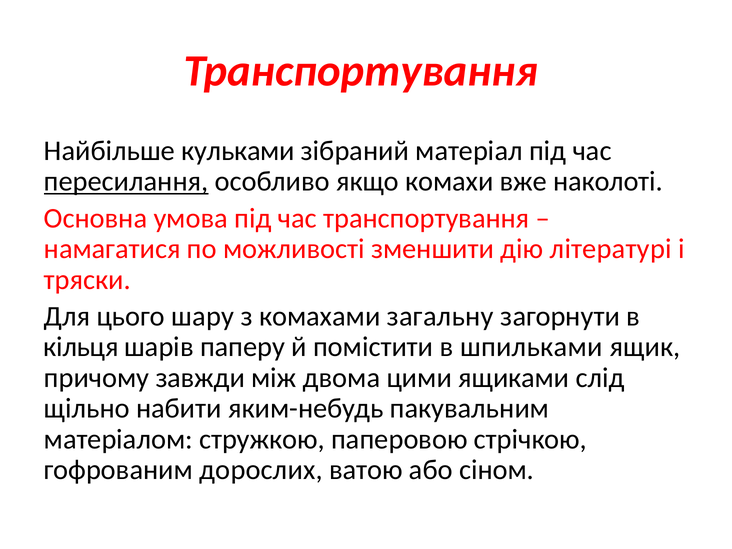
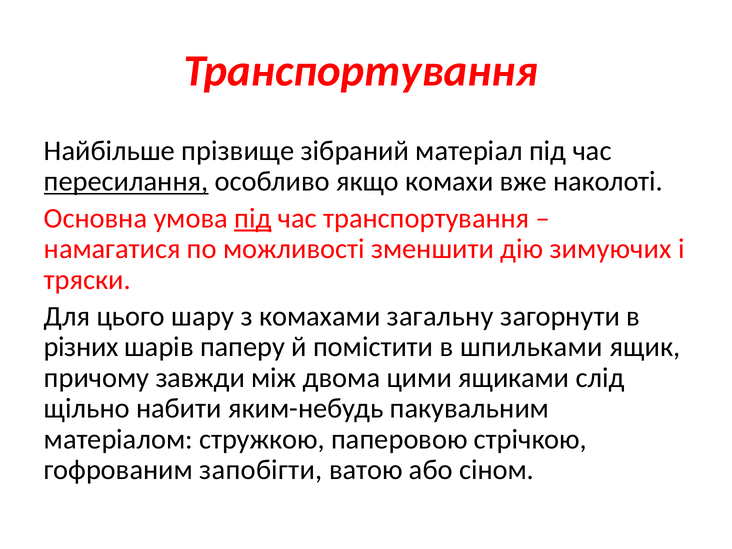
кульками: кульками -> прізвище (238, 151)
під underline: none -> present (253, 218)
літературі: літературі -> зимуючих (611, 249)
кільця: кільця -> різних (81, 347)
дорослих: дорослих -> запобігти (261, 470)
